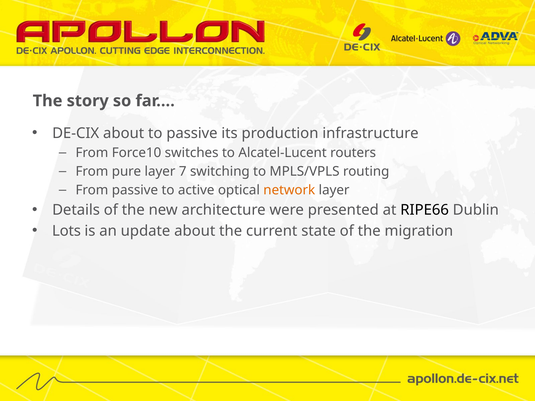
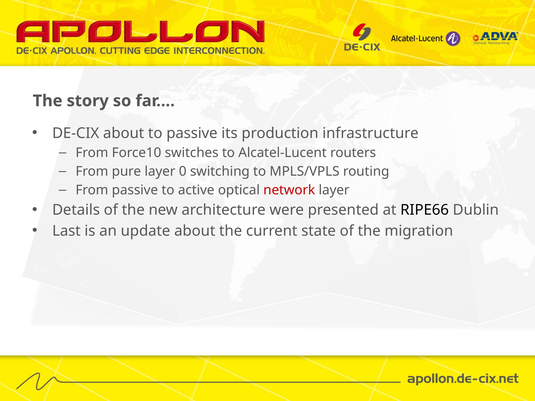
7: 7 -> 0 (183, 171)
network colour: orange -> red (289, 190)
Lots: Lots -> Last (66, 231)
